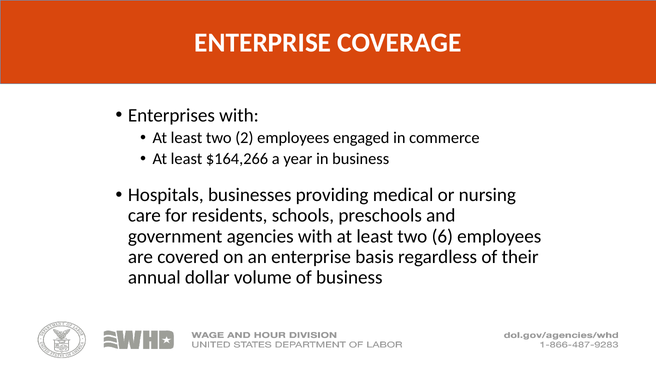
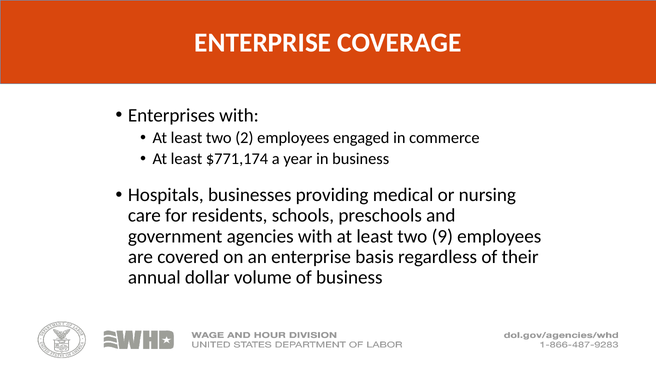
$164,266: $164,266 -> $771,174 (237, 159)
6: 6 -> 9 (442, 236)
